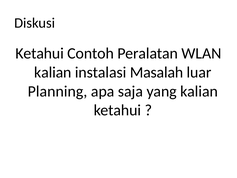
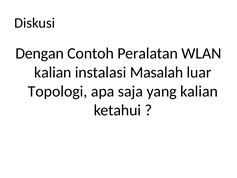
Ketahui: Ketahui -> Dengan (40, 53)
Planning: Planning -> Topologi (58, 91)
